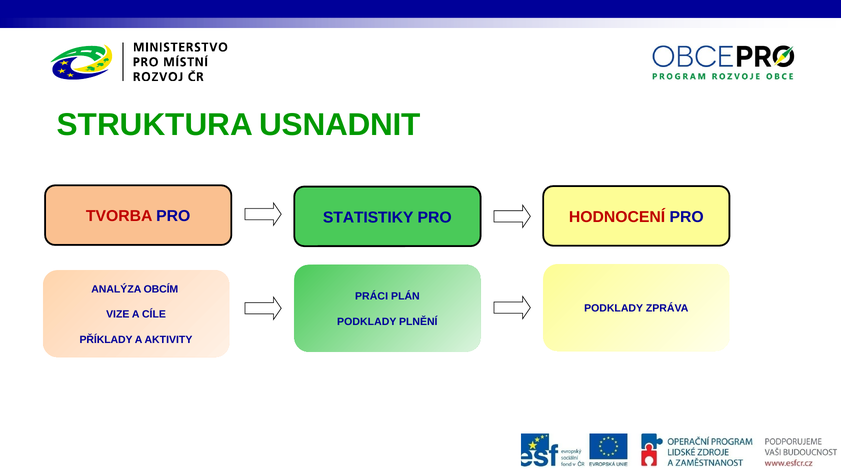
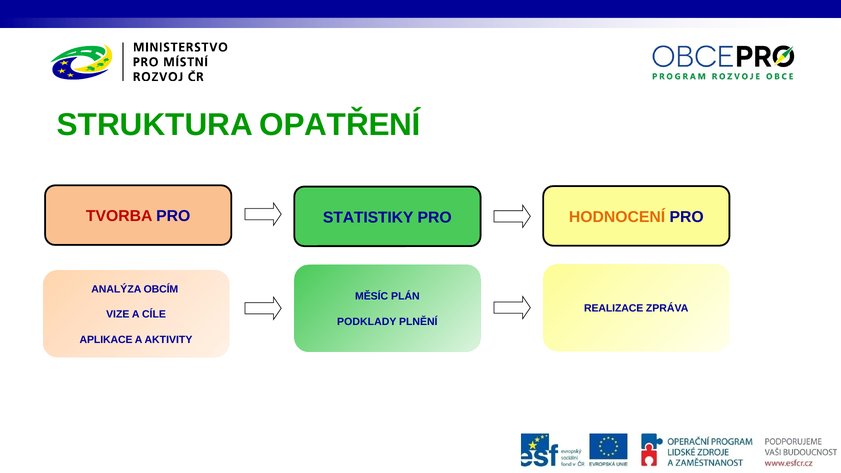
USNADNIT: USNADNIT -> OPATŘENÍ (340, 125)
HODNOCENÍ colour: red -> orange (617, 217)
PRÁCI: PRÁCI -> MĚSÍC (372, 296)
PODKLADY: PODKLADY -> REALIZACE (614, 308)
PŘÍKLADY: PŘÍKLADY -> APLIKACE (106, 340)
